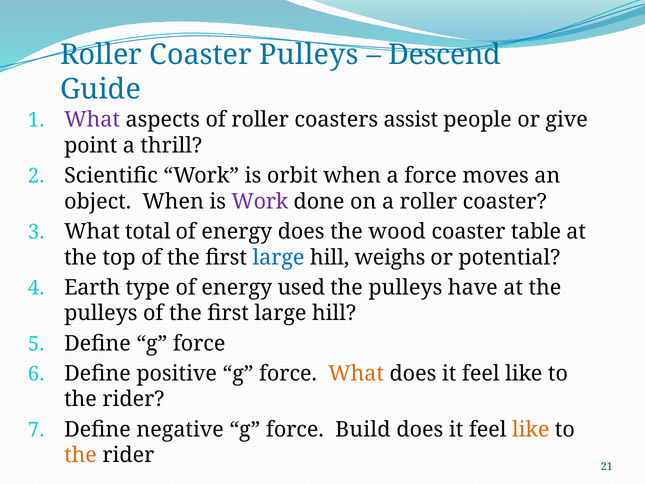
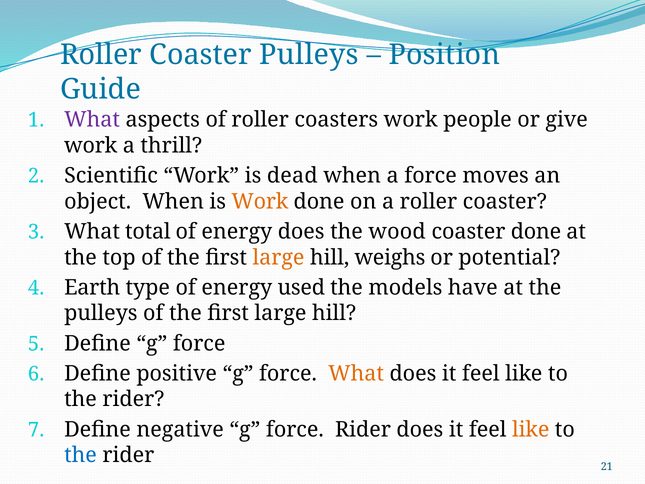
Descend: Descend -> Position (444, 55)
coasters assist: assist -> work (411, 120)
point: point -> work (91, 146)
orbit: orbit -> dead (292, 176)
Work colour: purple -> orange (260, 201)
coaster table: table -> done (536, 232)
large colour: blue -> orange (279, 257)
pulleys: pulleys -> models (405, 287)
force Build: Build -> Rider (363, 429)
the colour: orange -> blue (80, 455)
